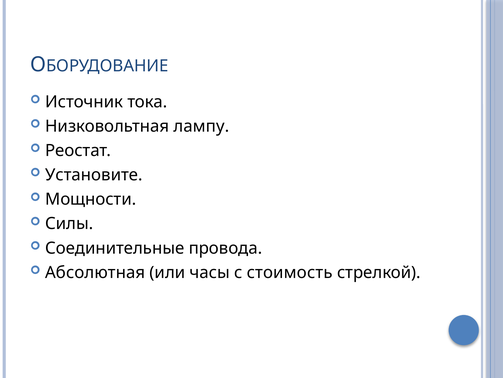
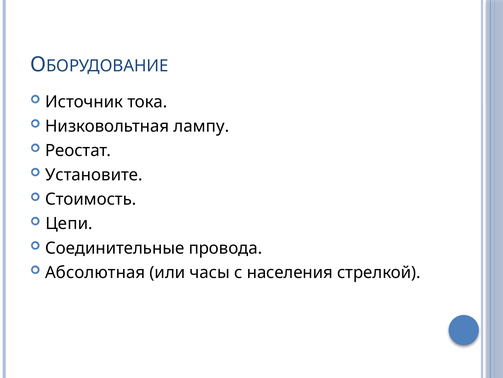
Мощности: Мощности -> Стоимость (91, 199)
Силы: Силы -> Цепи (69, 223)
стоимость: стоимость -> населения (290, 272)
